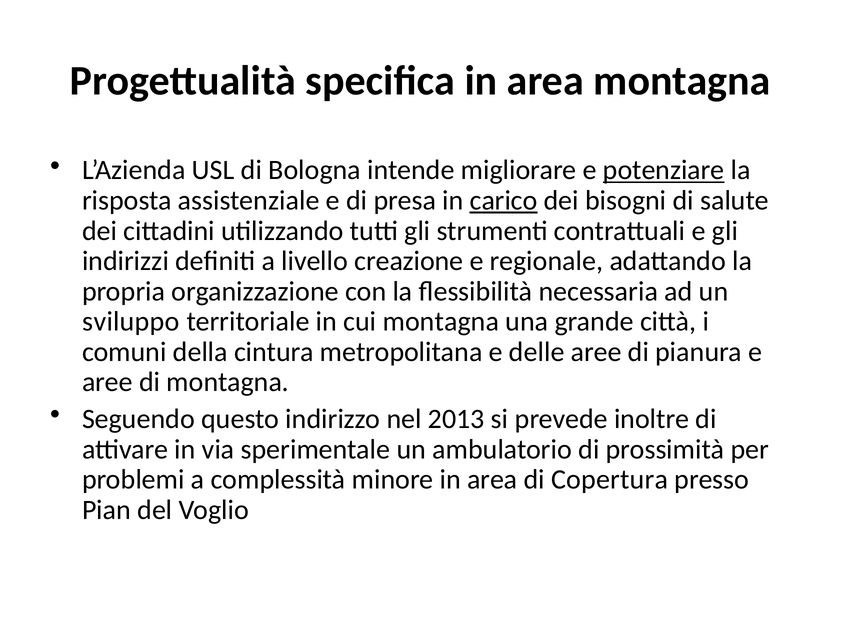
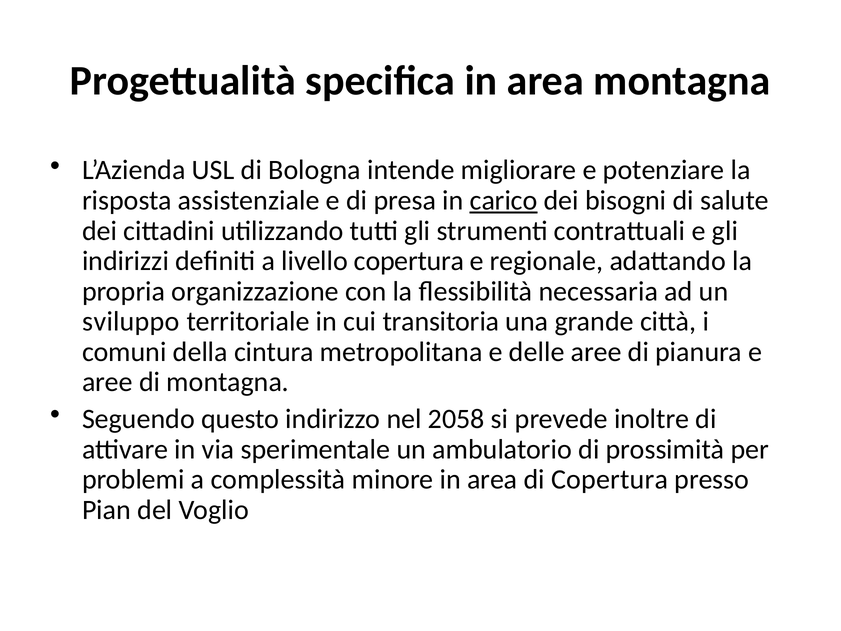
potenziare underline: present -> none (664, 170)
livello creazione: creazione -> copertura (409, 261)
cui montagna: montagna -> transitoria (441, 321)
2013: 2013 -> 2058 (456, 419)
